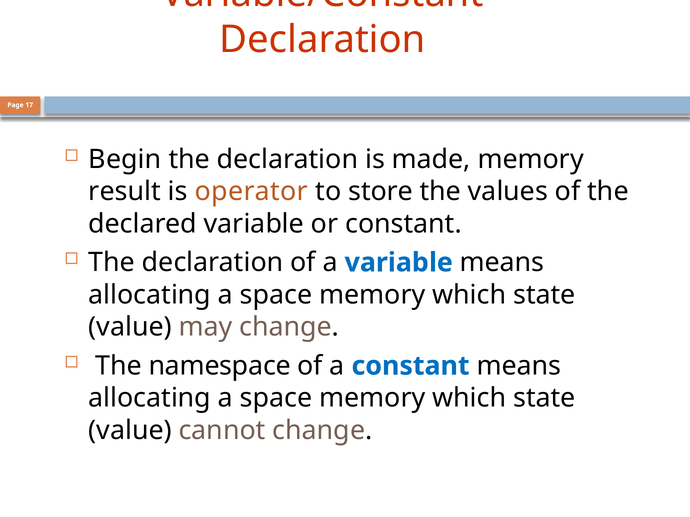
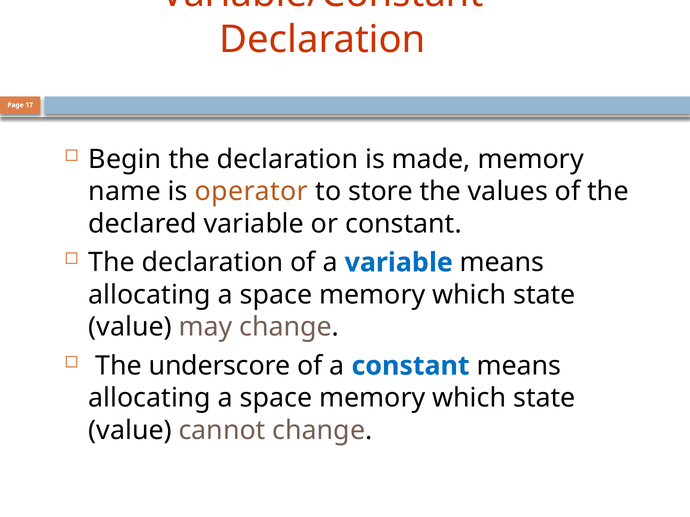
result: result -> name (125, 192)
namespace: namespace -> underscore (220, 366)
